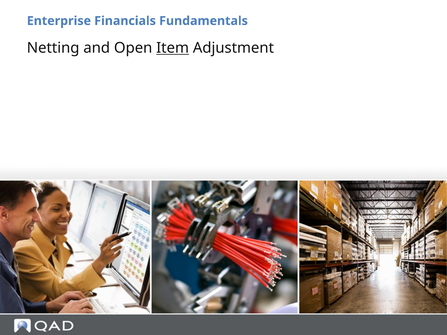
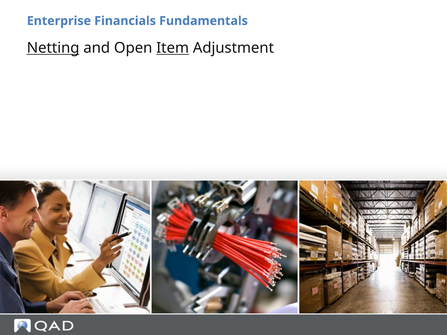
Netting underline: none -> present (53, 48)
